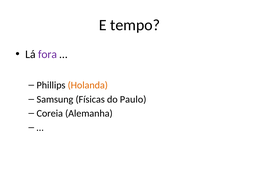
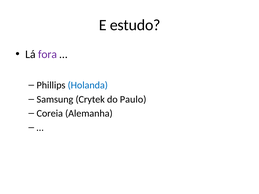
tempo: tempo -> estudo (135, 25)
Holanda colour: orange -> blue (88, 85)
Físicas: Físicas -> Crytek (90, 99)
